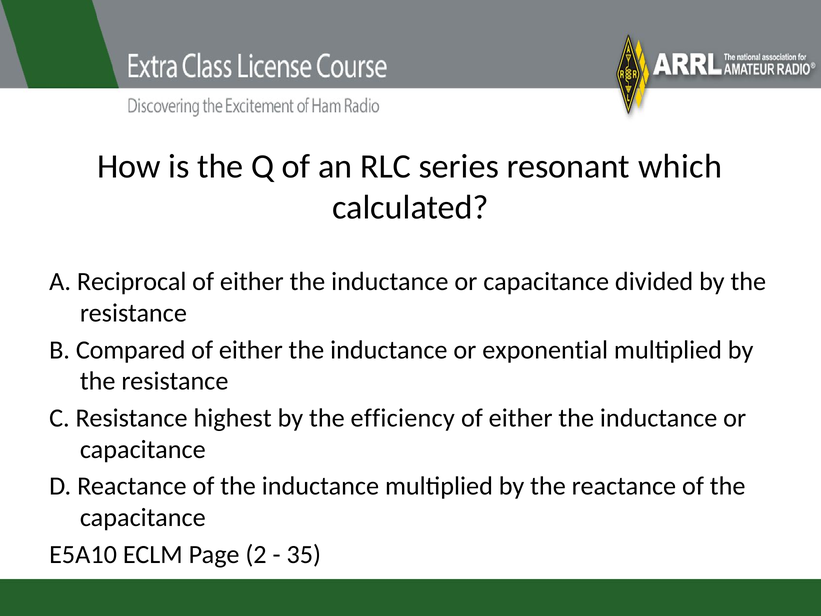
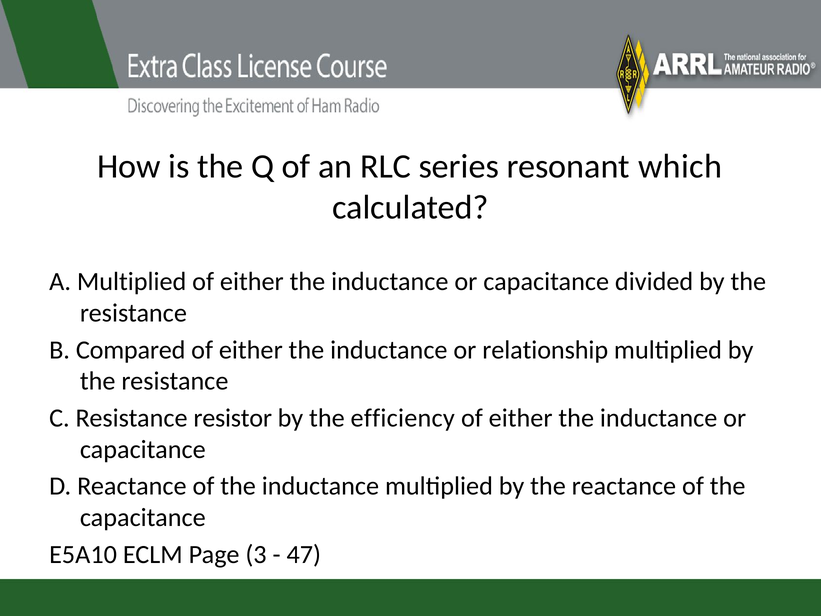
A Reciprocal: Reciprocal -> Multiplied (132, 282)
exponential: exponential -> relationship (545, 350)
highest: highest -> resistor (233, 418)
2: 2 -> 3 (256, 554)
35: 35 -> 47 (304, 554)
